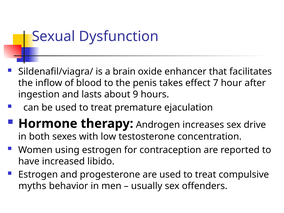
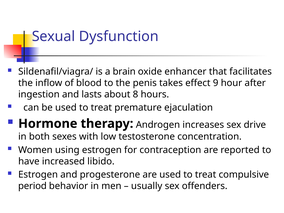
7: 7 -> 9 (216, 83)
9: 9 -> 8 (136, 94)
myths: myths -> period (32, 186)
